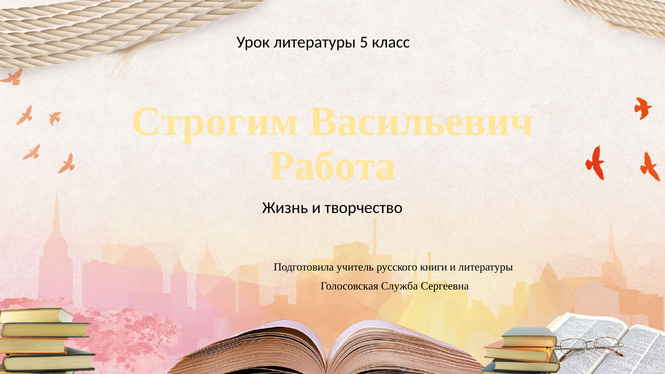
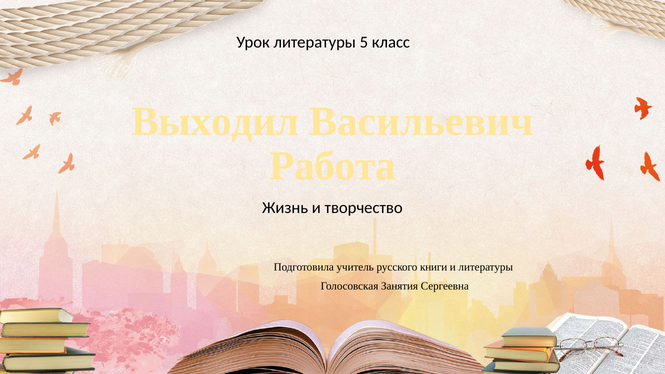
Строгим: Строгим -> Выходил (215, 121)
Служба: Служба -> Занятия (400, 286)
